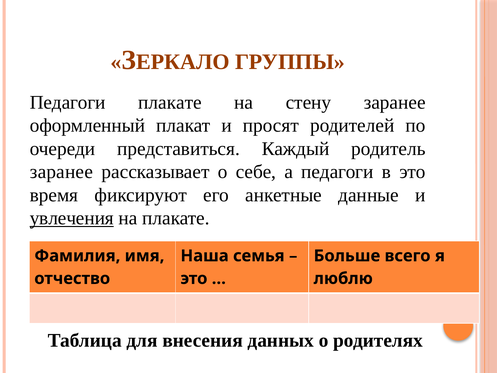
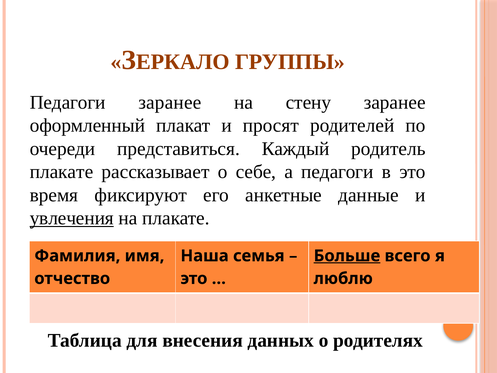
Педагоги плакате: плакате -> заранее (170, 102)
заранее: заранее -> плакате (61, 172)
Больше underline: none -> present (347, 256)
